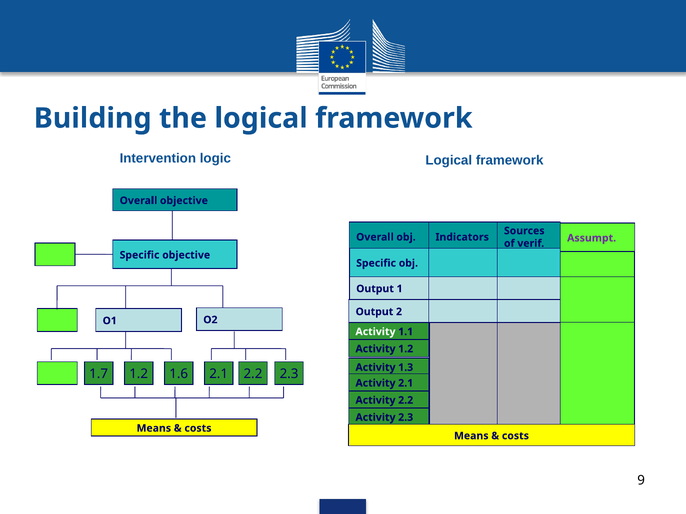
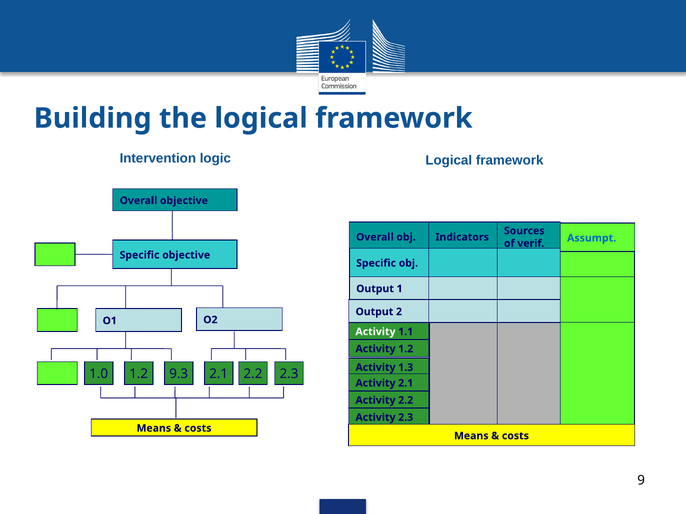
Assumpt colour: purple -> blue (592, 238)
1.7: 1.7 -> 1.0 (99, 374)
1.6: 1.6 -> 9.3 (179, 374)
